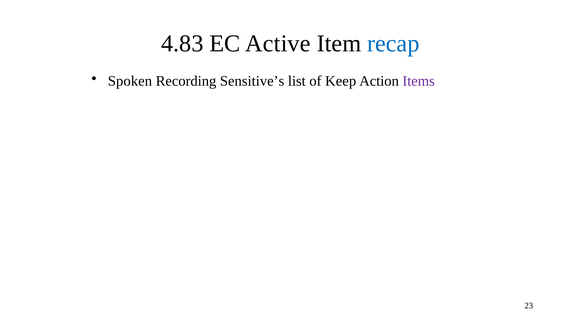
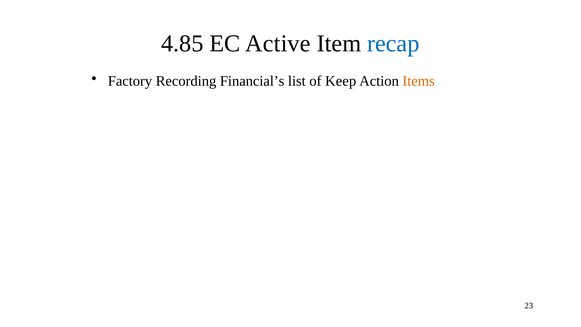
4.83: 4.83 -> 4.85 (182, 43)
Spoken: Spoken -> Factory (130, 81)
Sensitive’s: Sensitive’s -> Financial’s (252, 81)
Items colour: purple -> orange (419, 81)
